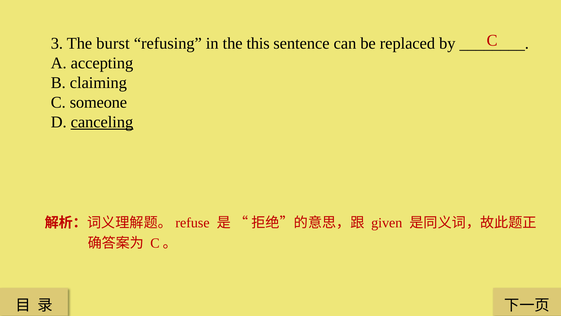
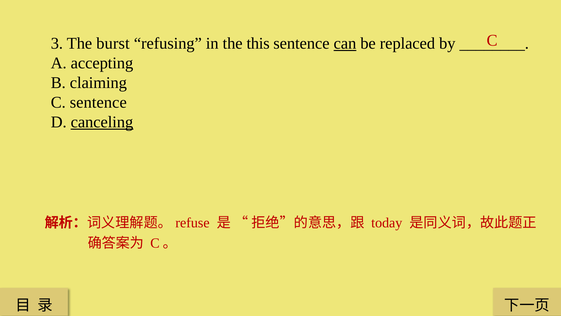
can underline: none -> present (345, 43)
C someone: someone -> sentence (98, 102)
given: given -> today (387, 222)
